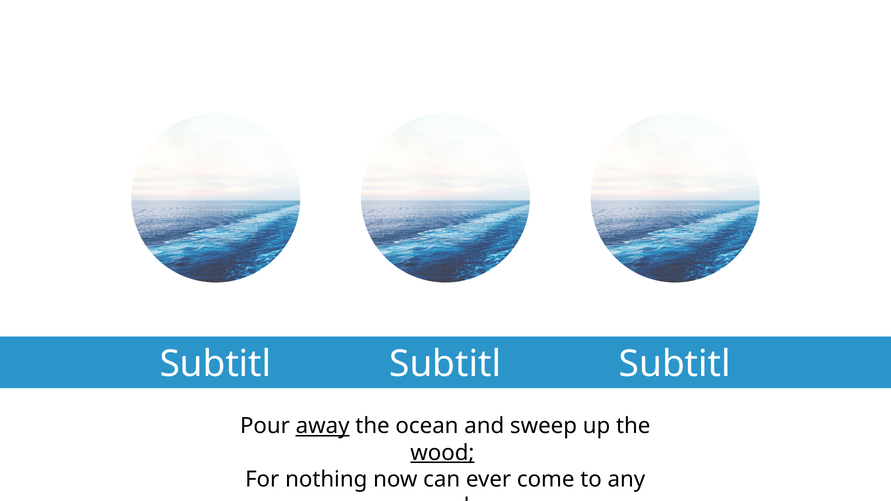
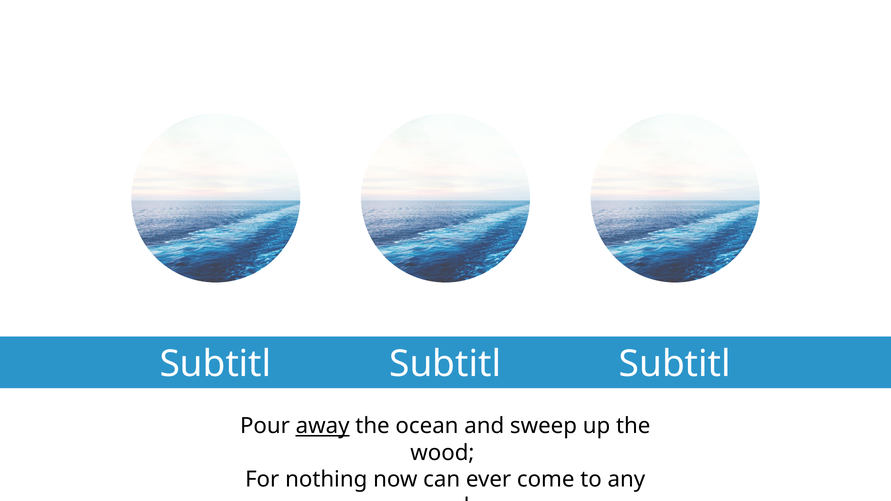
wood underline: present -> none (442, 453)
